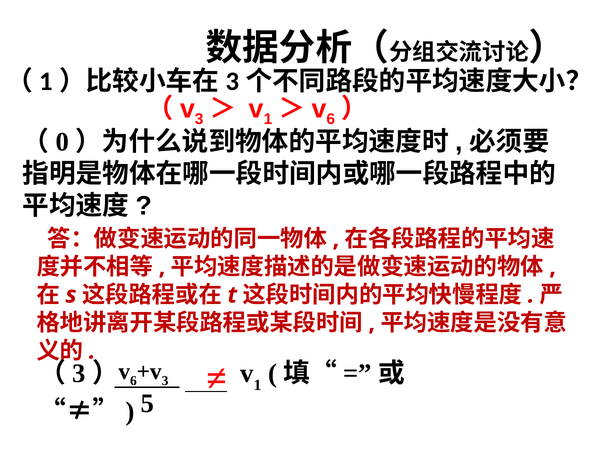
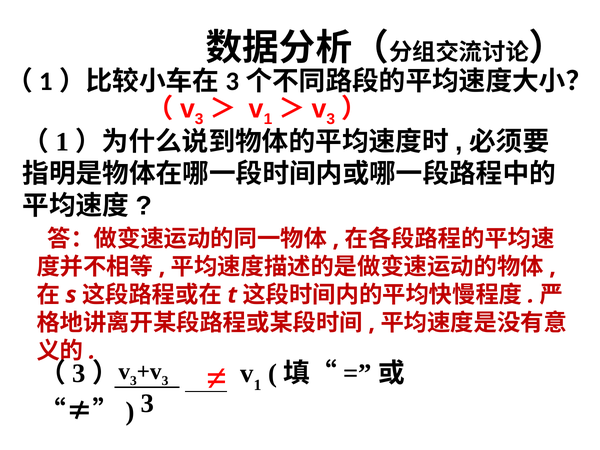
6: 6 -> 3 (331, 119)
0: 0 -> 1 (62, 142)
6: 6 -> 3 (133, 381)
5: 5 -> 3 (147, 403)
